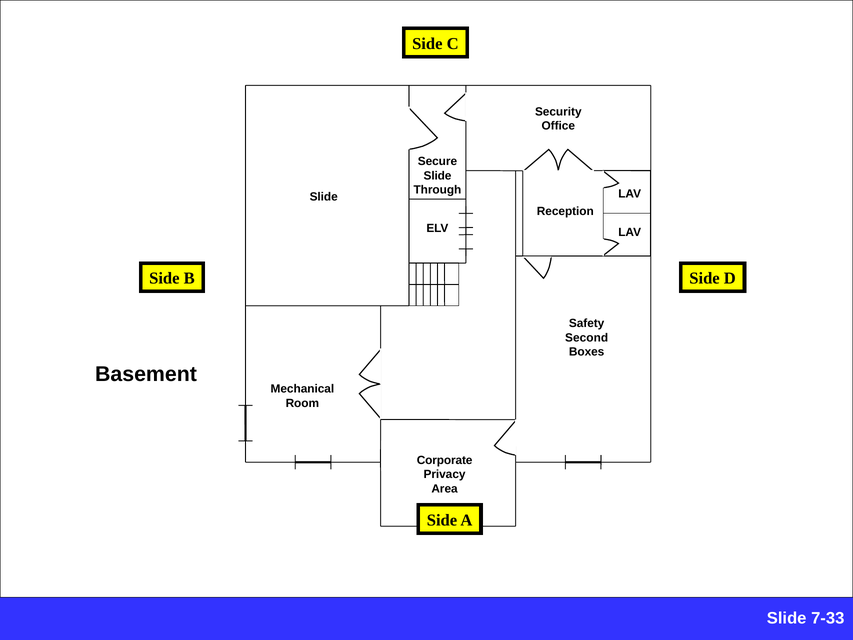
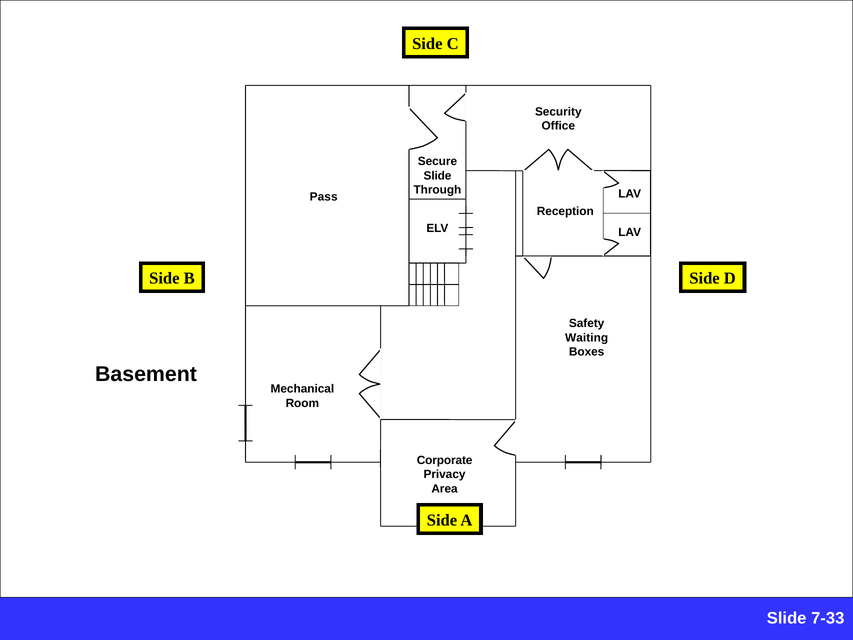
Slide: Slide -> Pass (324, 197)
Second: Second -> Waiting (587, 338)
